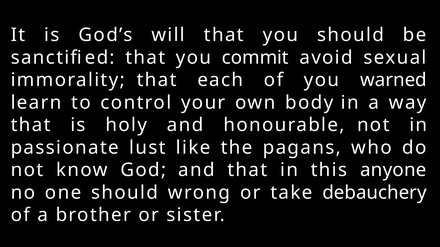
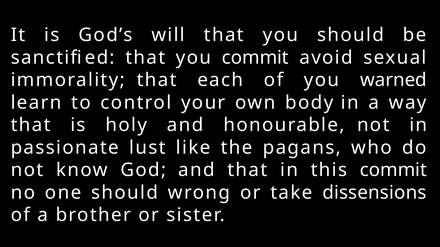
this anyone: anyone -> commit (393, 170)
debauchery: debauchery -> dissensions (374, 193)
